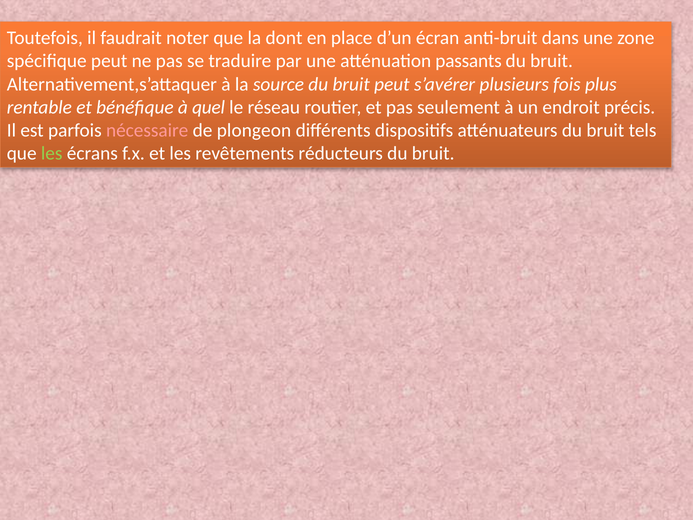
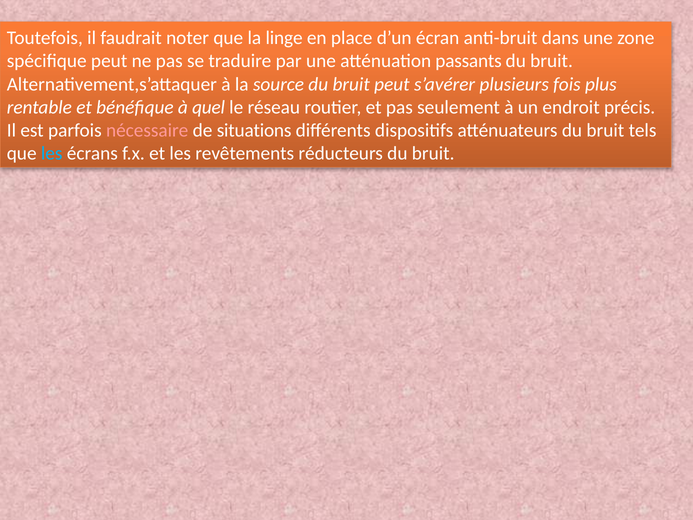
dont: dont -> linge (284, 38)
plongeon: plongeon -> situations (254, 130)
les colour: light green -> light blue (52, 153)
